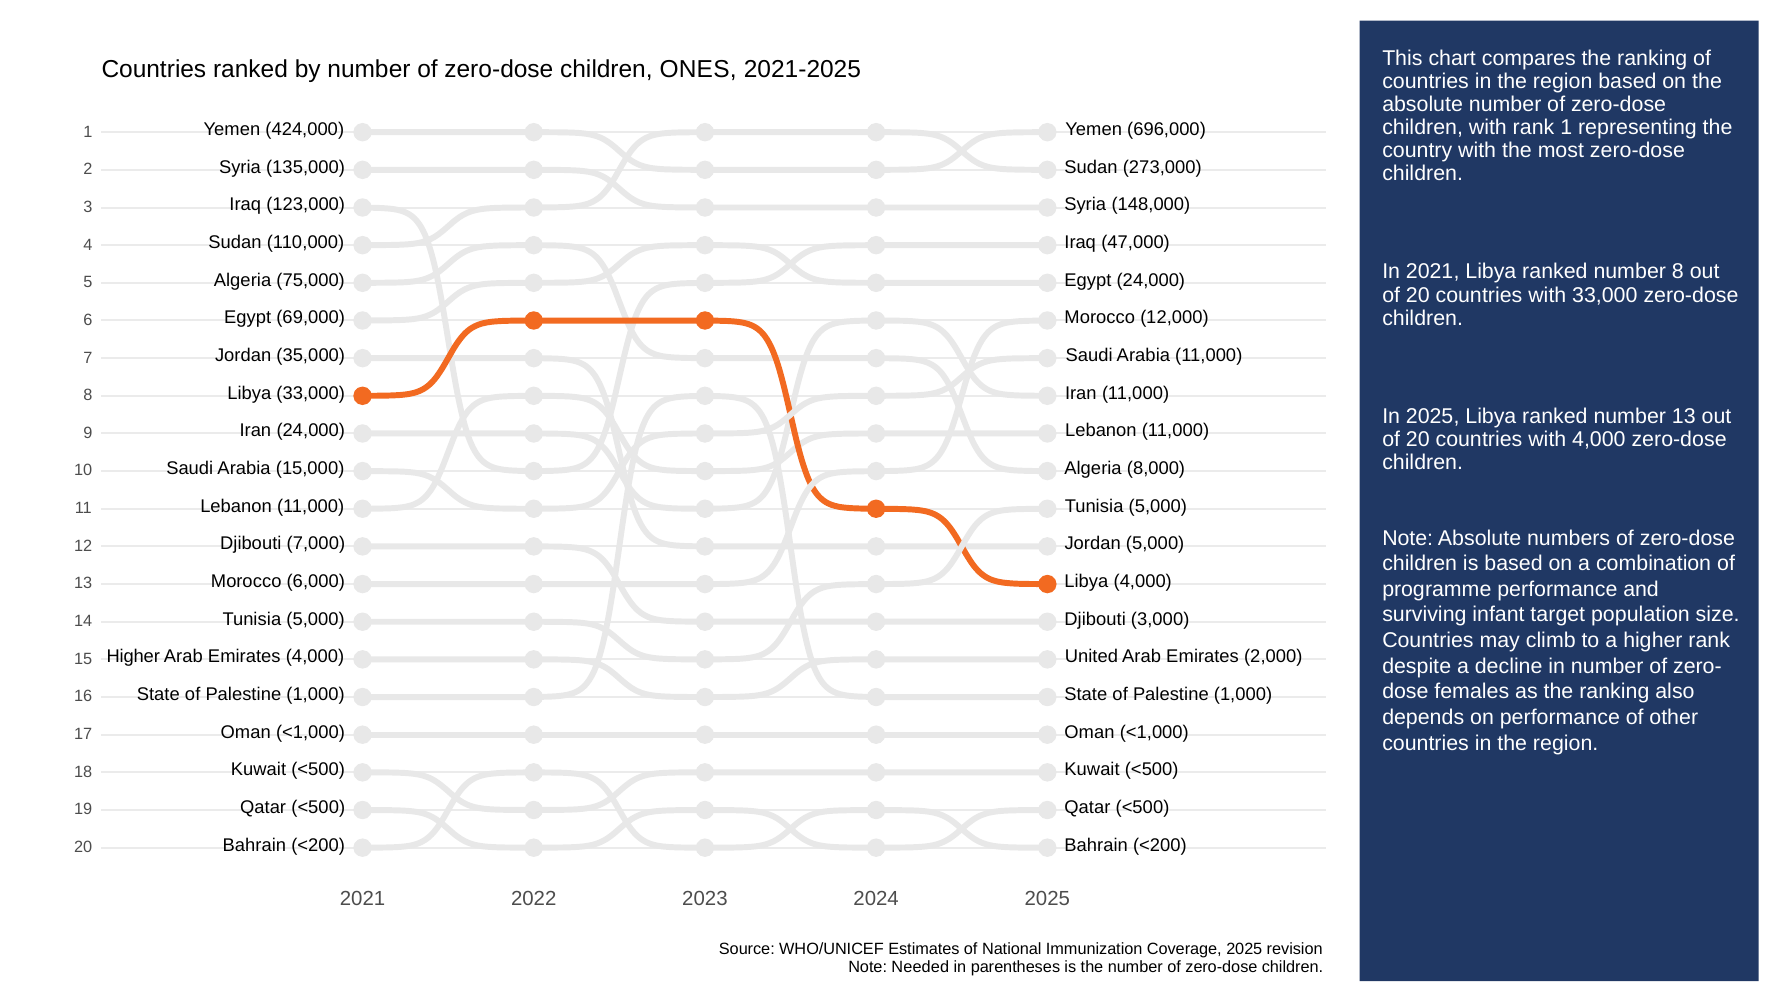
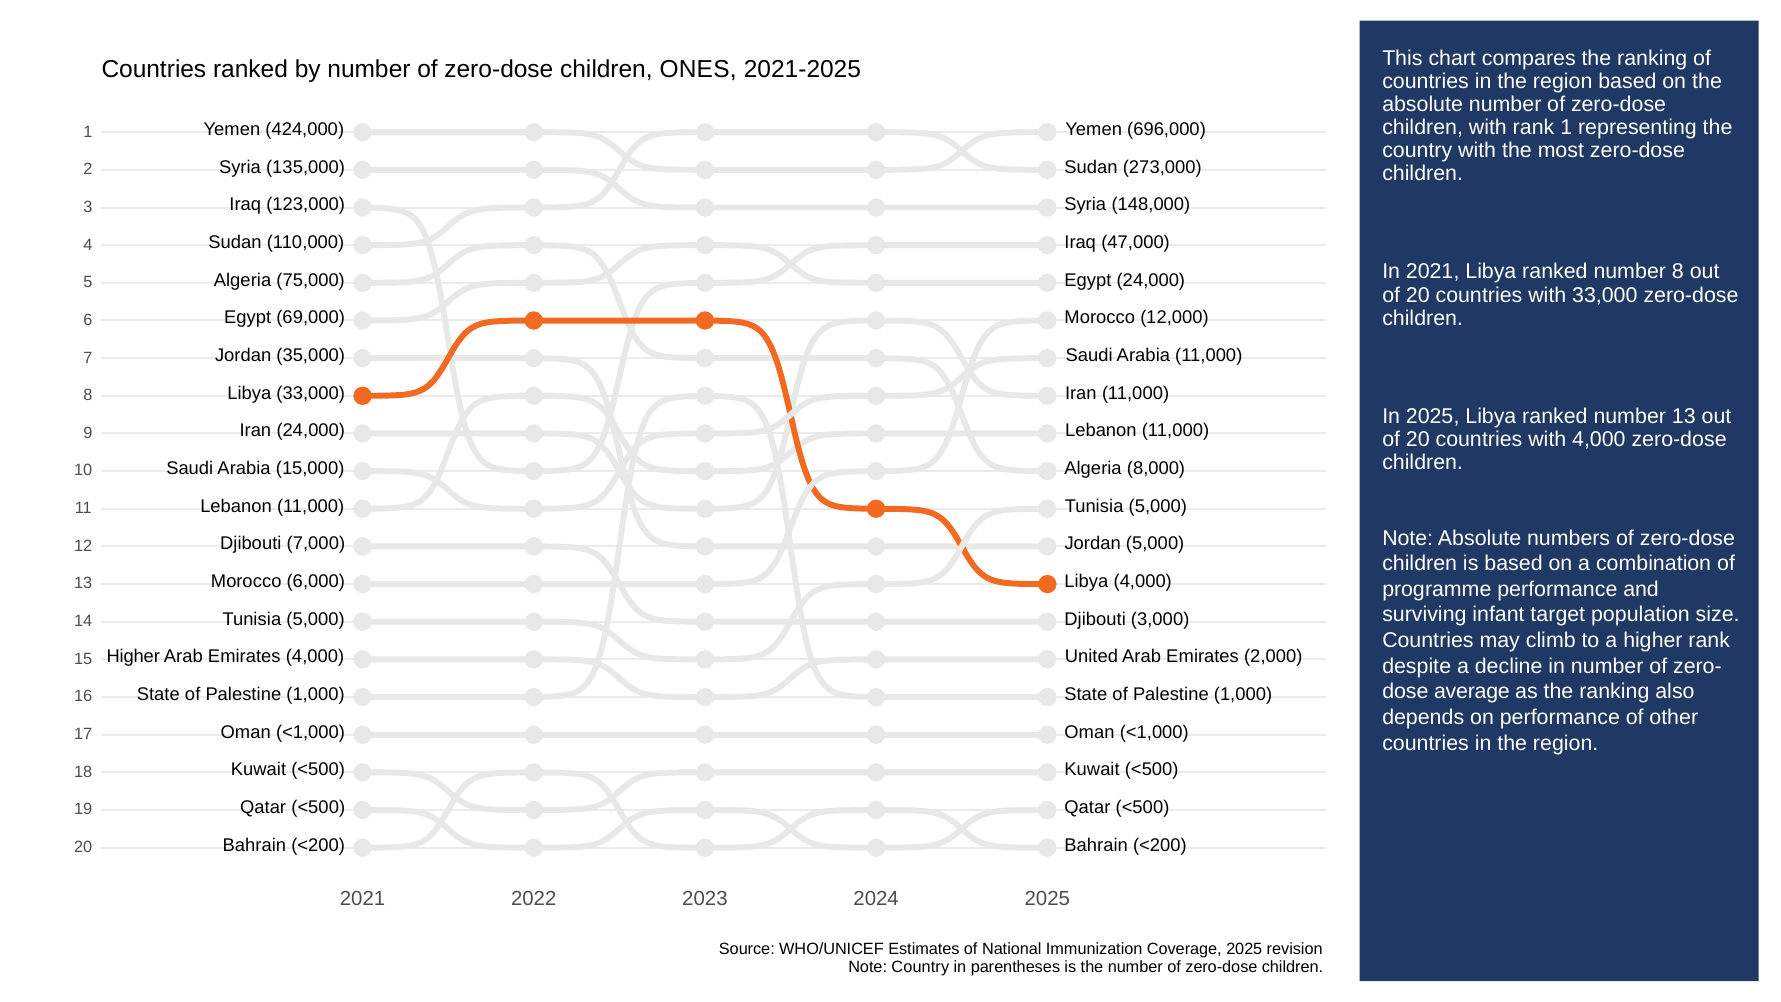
females: females -> average (1472, 692)
Note Needed: Needed -> Country (920, 967)
